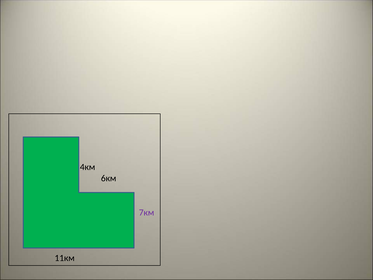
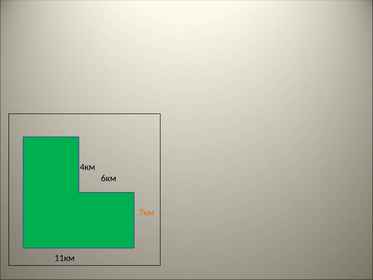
7км colour: purple -> orange (147, 212)
